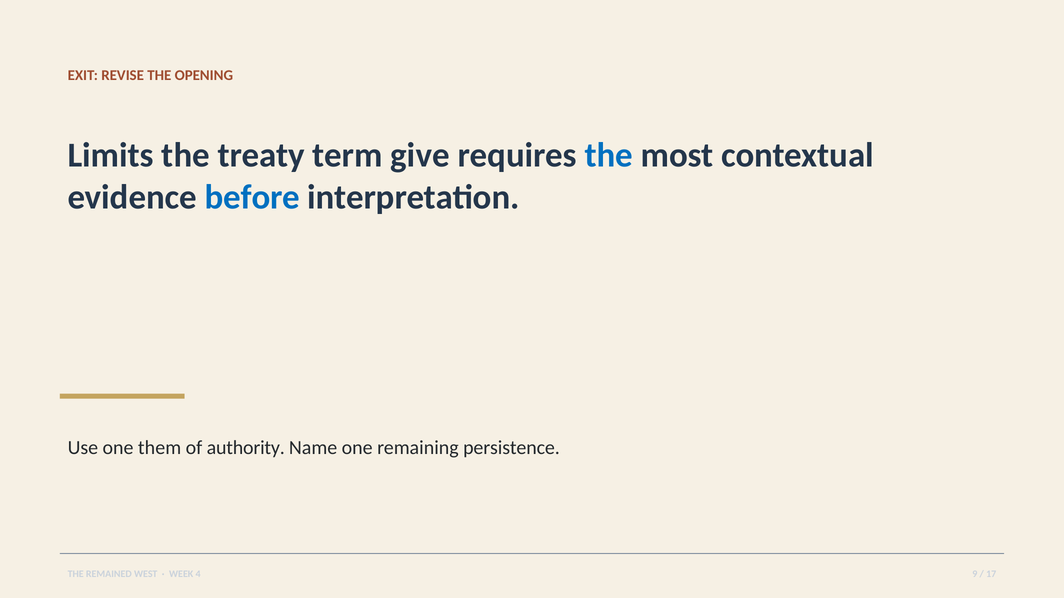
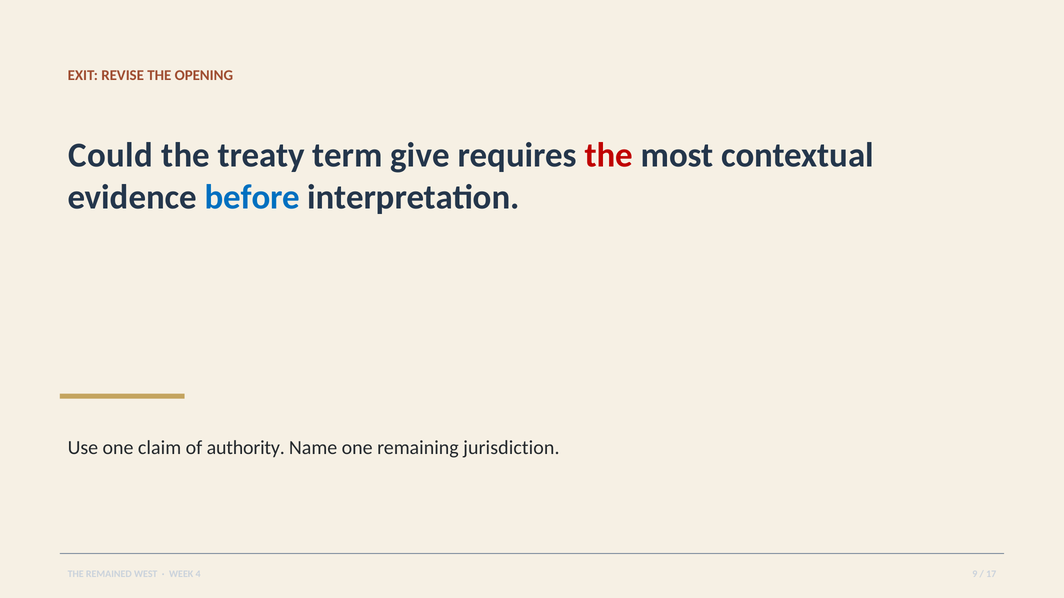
Limits: Limits -> Could (111, 155)
the colour: blue -> red (609, 155)
them: them -> claim (160, 448)
persistence: persistence -> jurisdiction (511, 448)
